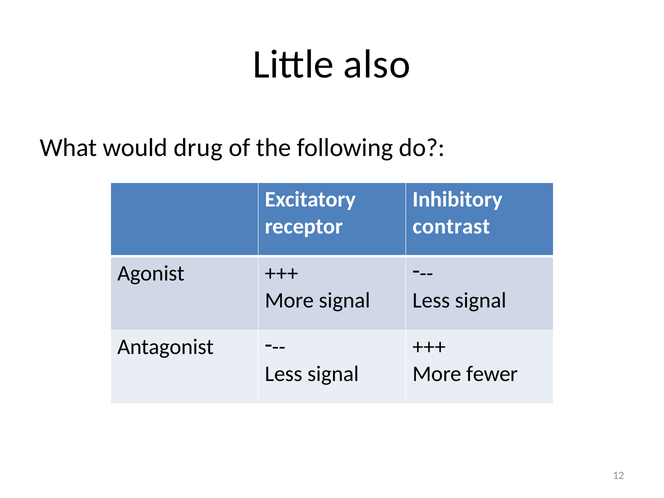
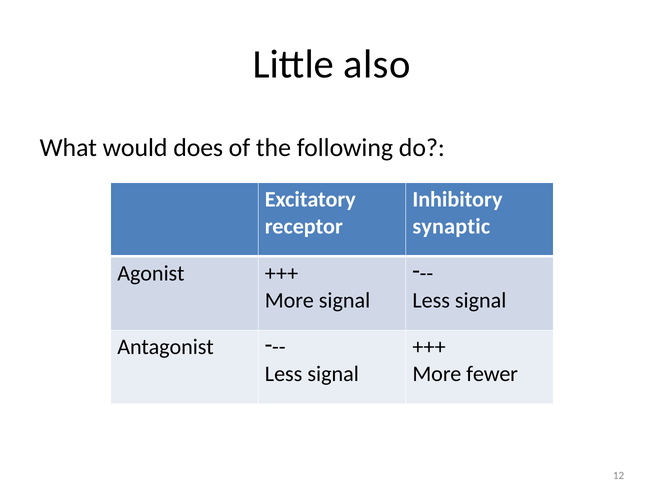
drug: drug -> does (198, 148)
contrast: contrast -> synaptic (451, 227)
